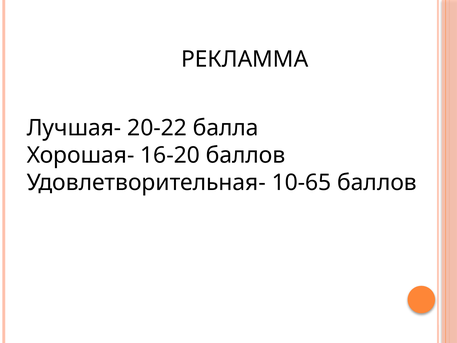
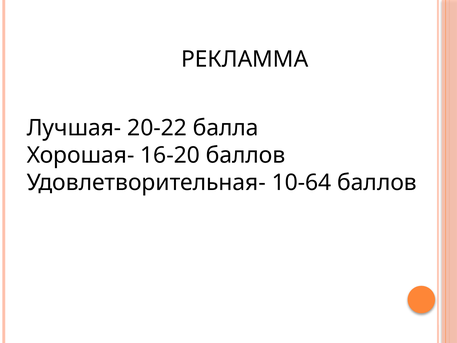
10-65: 10-65 -> 10-64 (302, 183)
